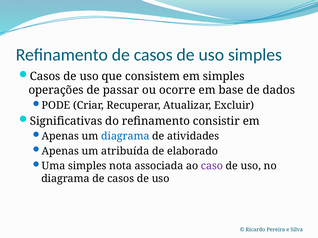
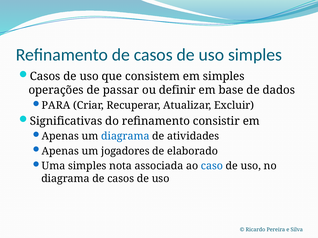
ocorre: ocorre -> definir (177, 90)
PODE: PODE -> PARA (56, 106)
atribuída: atribuída -> jogadores (125, 151)
caso colour: purple -> blue (212, 166)
